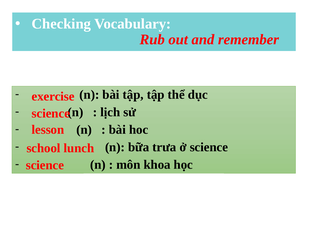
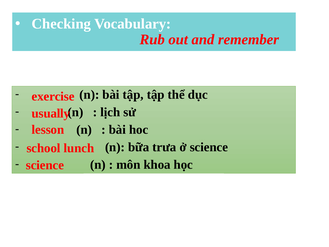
science: science -> usually (51, 113)
